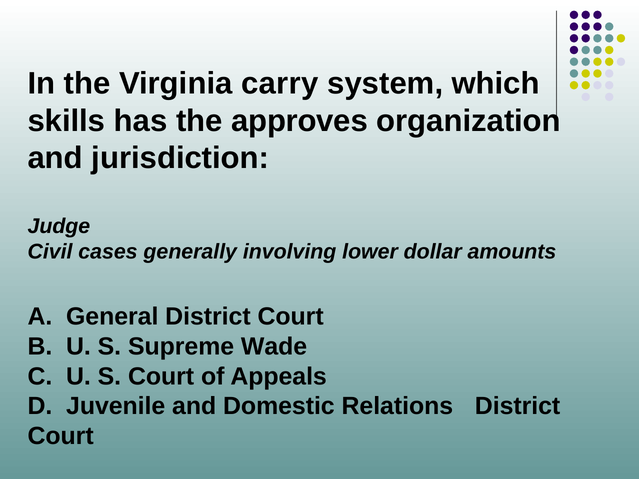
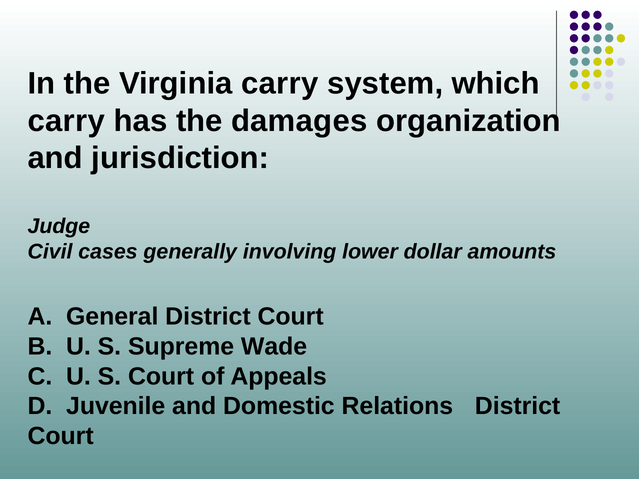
skills: skills -> carry (66, 121)
approves: approves -> damages (299, 121)
